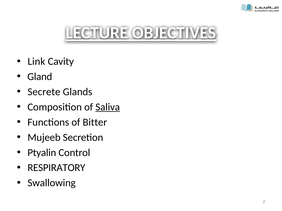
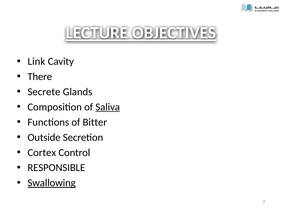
Gland: Gland -> There (40, 77)
Mujeeb: Mujeeb -> Outside (44, 138)
Ptyalin: Ptyalin -> Cortex (42, 153)
RESPIRATORY: RESPIRATORY -> RESPONSIBLE (56, 168)
Swallowing underline: none -> present (52, 183)
